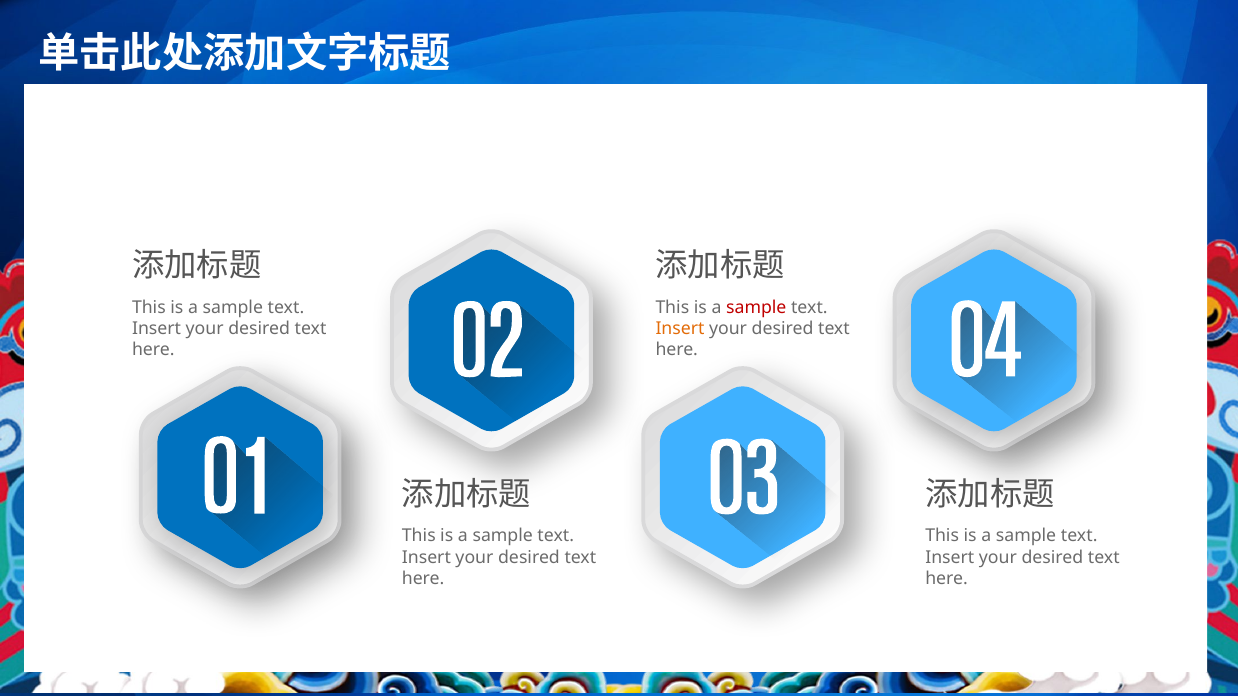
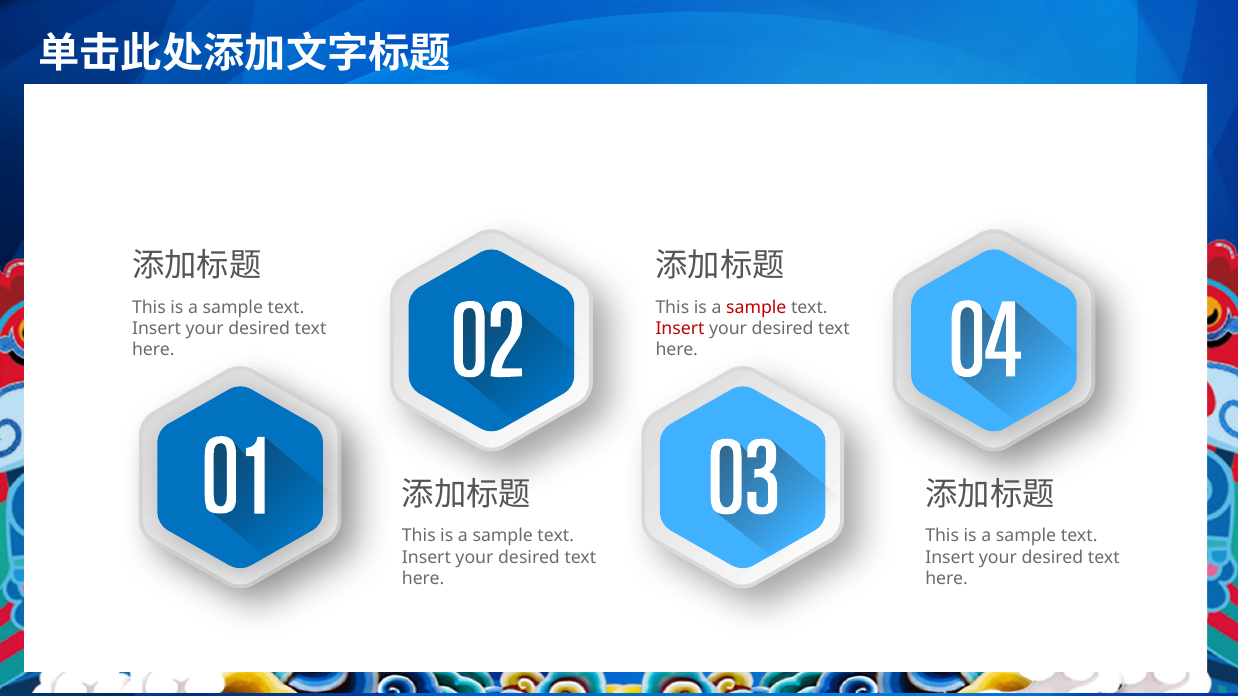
Insert colour: orange -> red (680, 329)
